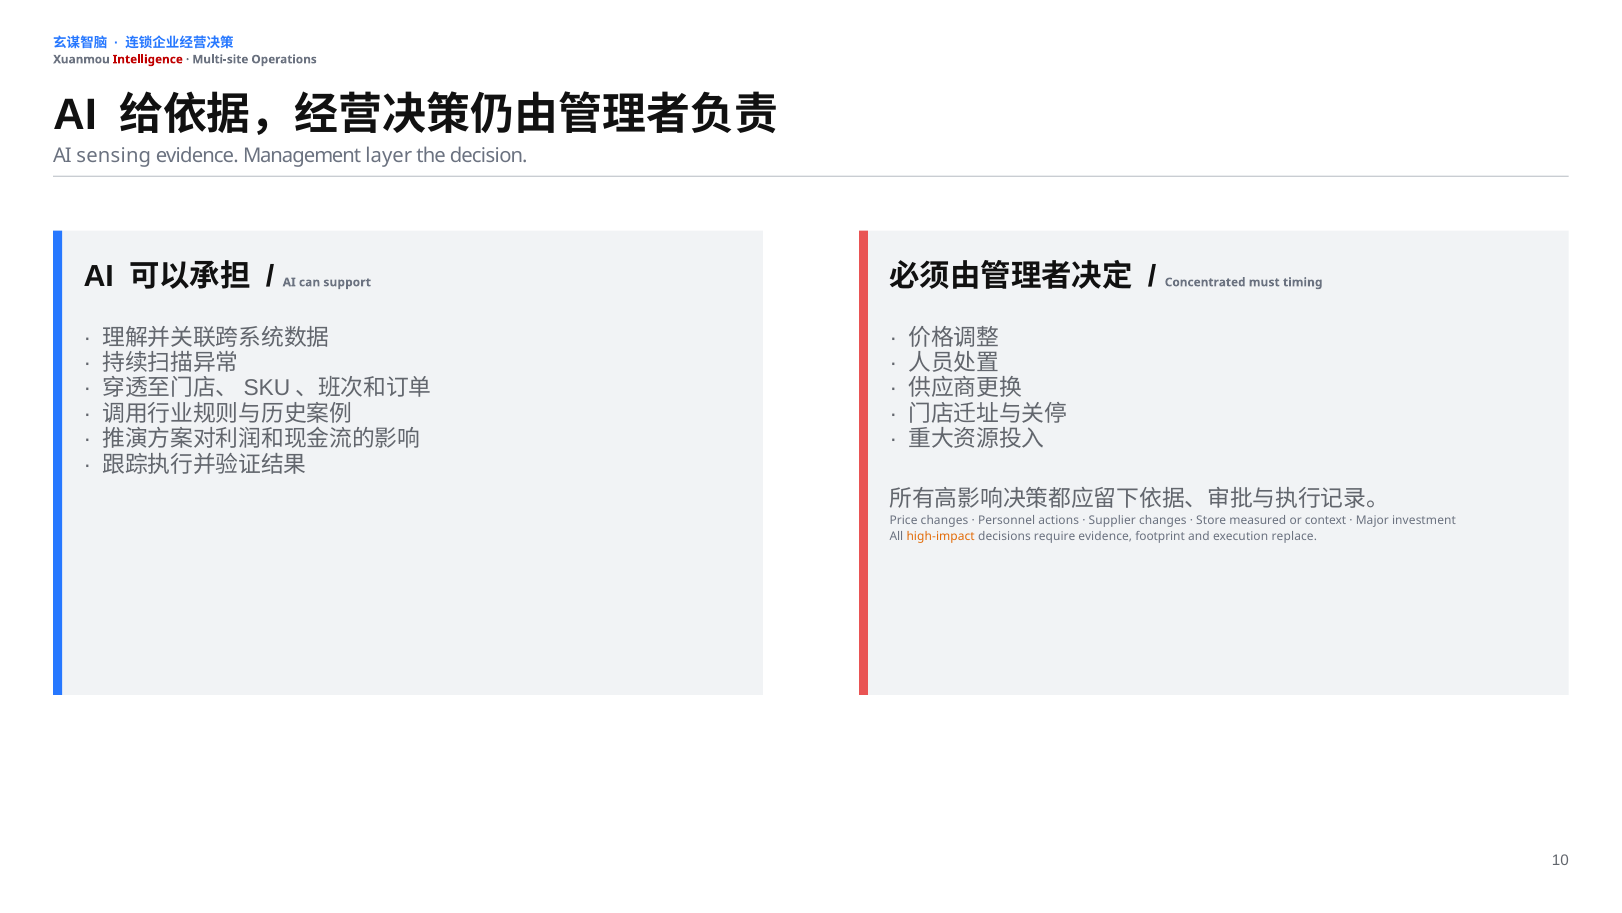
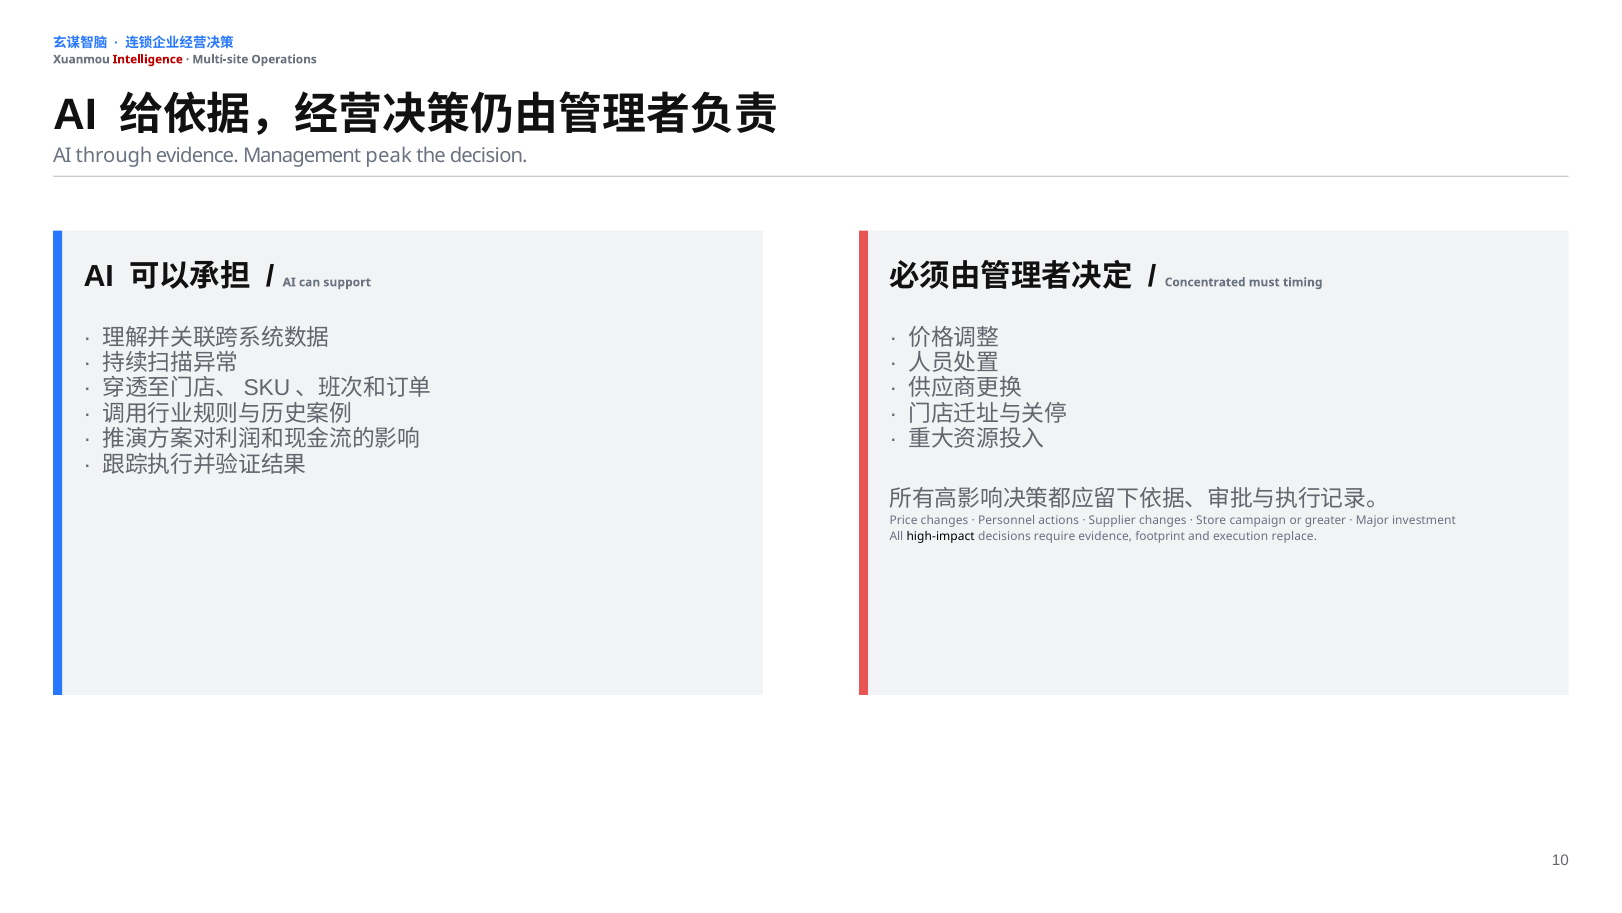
sensing: sensing -> through (114, 155)
layer: layer -> peak (389, 155)
measured: measured -> campaign (1258, 520)
context: context -> greater (1326, 520)
high-impact colour: orange -> black (941, 536)
